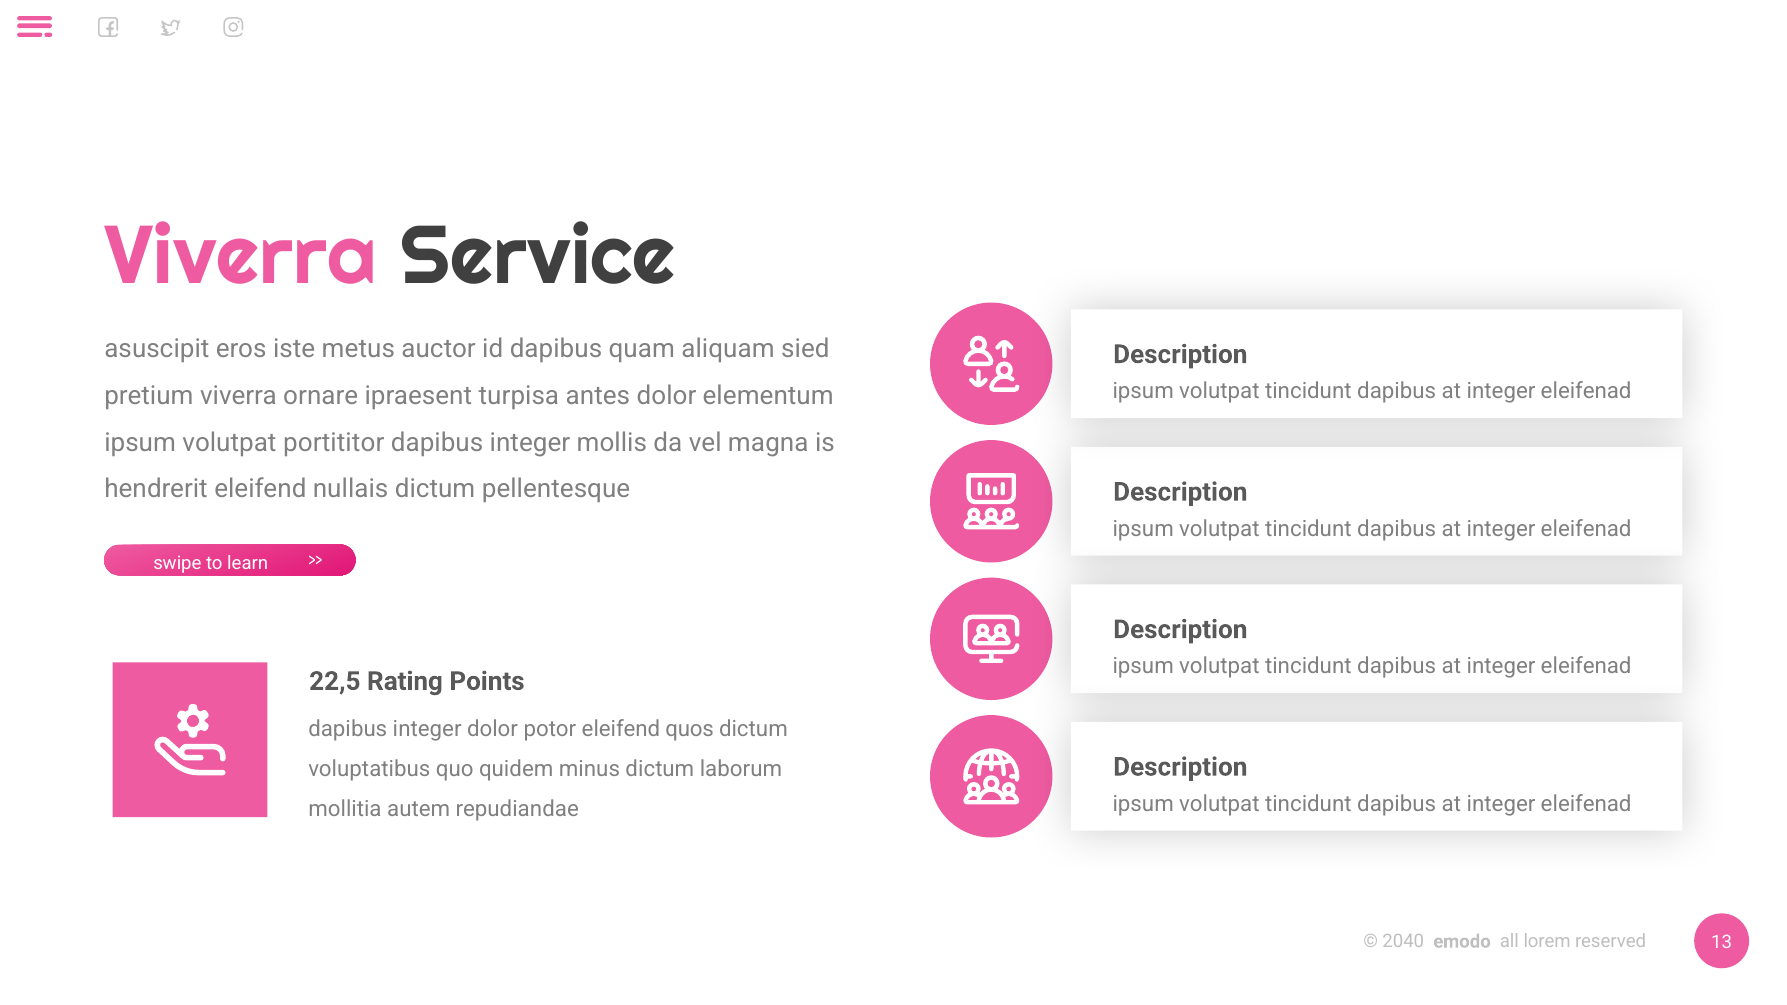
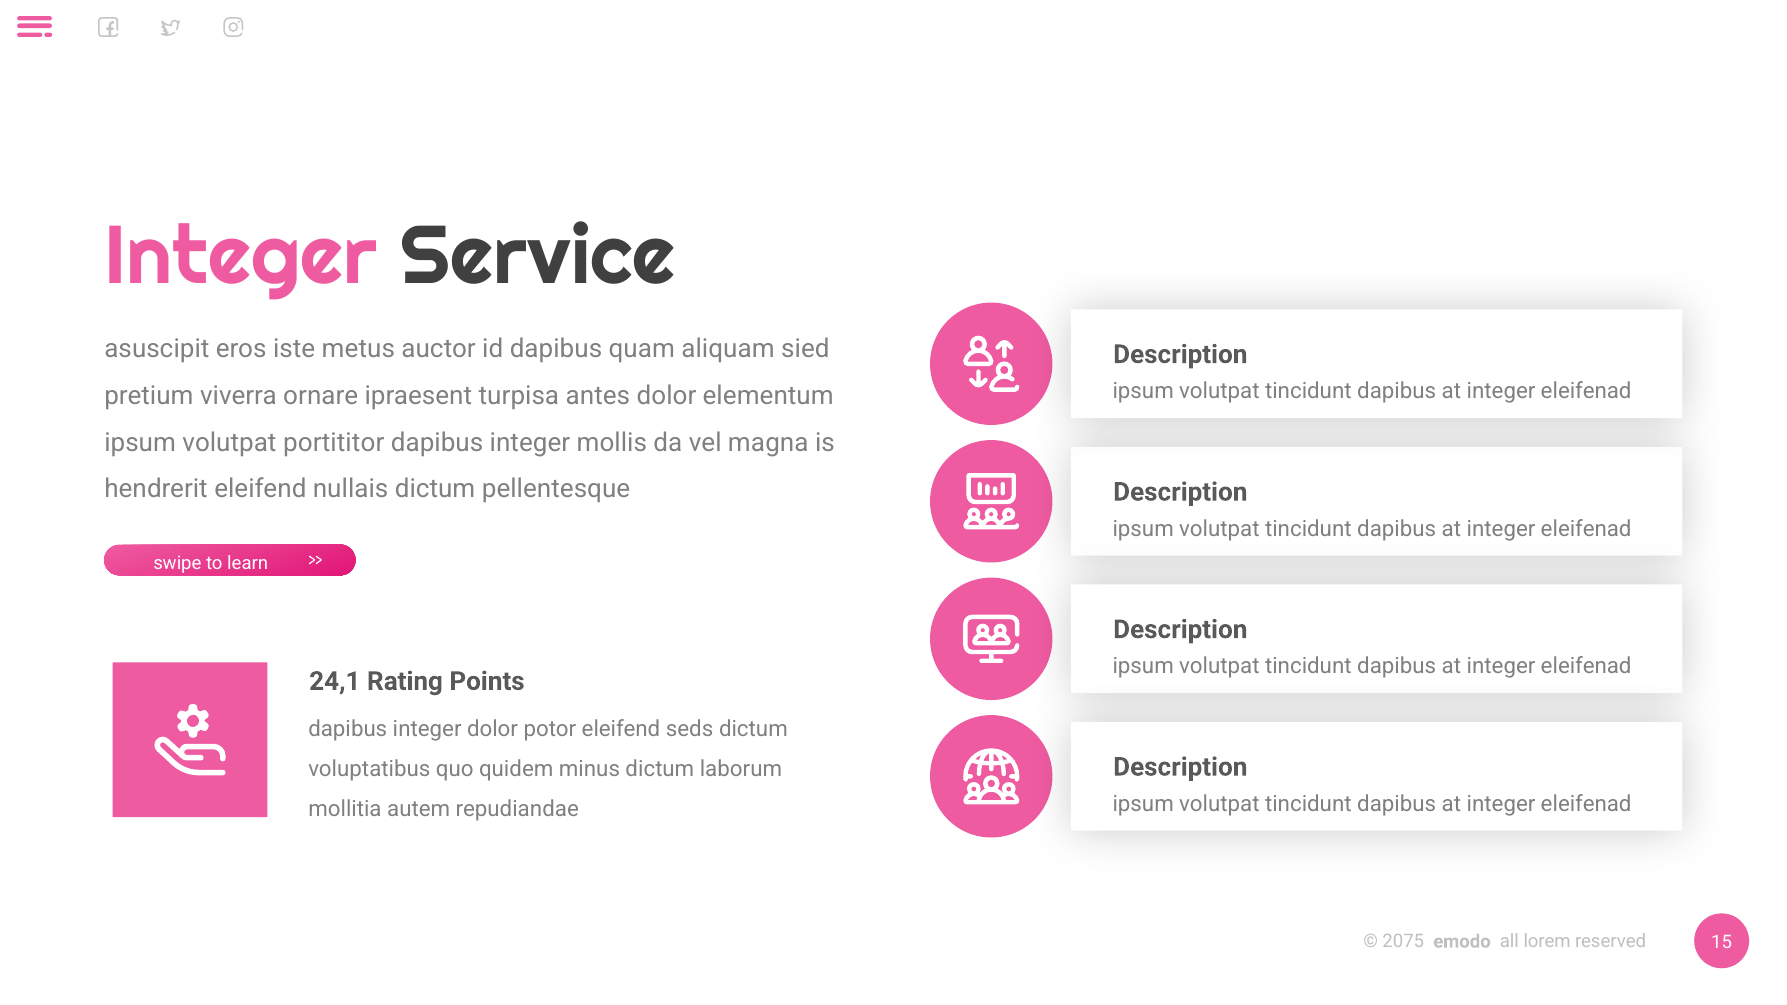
Viverra: Viverra -> Integer (241, 257)
22,5: 22,5 -> 24,1 (335, 681)
quos: quos -> seds (690, 729)
2040: 2040 -> 2075 (1403, 942)
13: 13 -> 15 (1722, 942)
